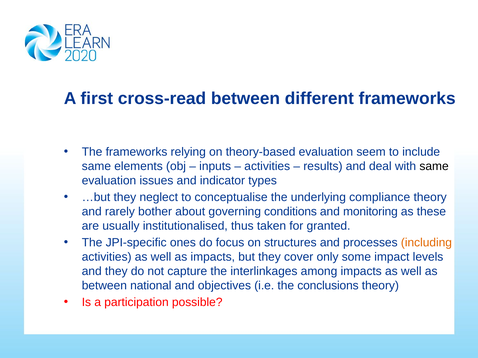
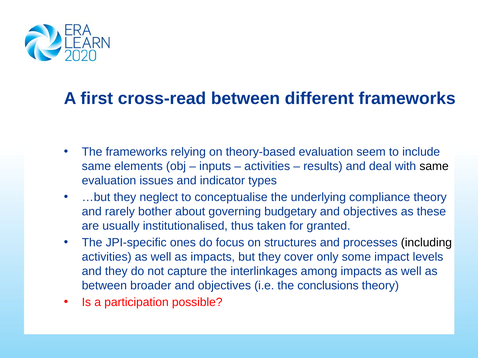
conditions: conditions -> budgetary (291, 212)
monitoring: monitoring -> objectives (370, 212)
including colour: orange -> black (426, 243)
national: national -> broader (151, 286)
